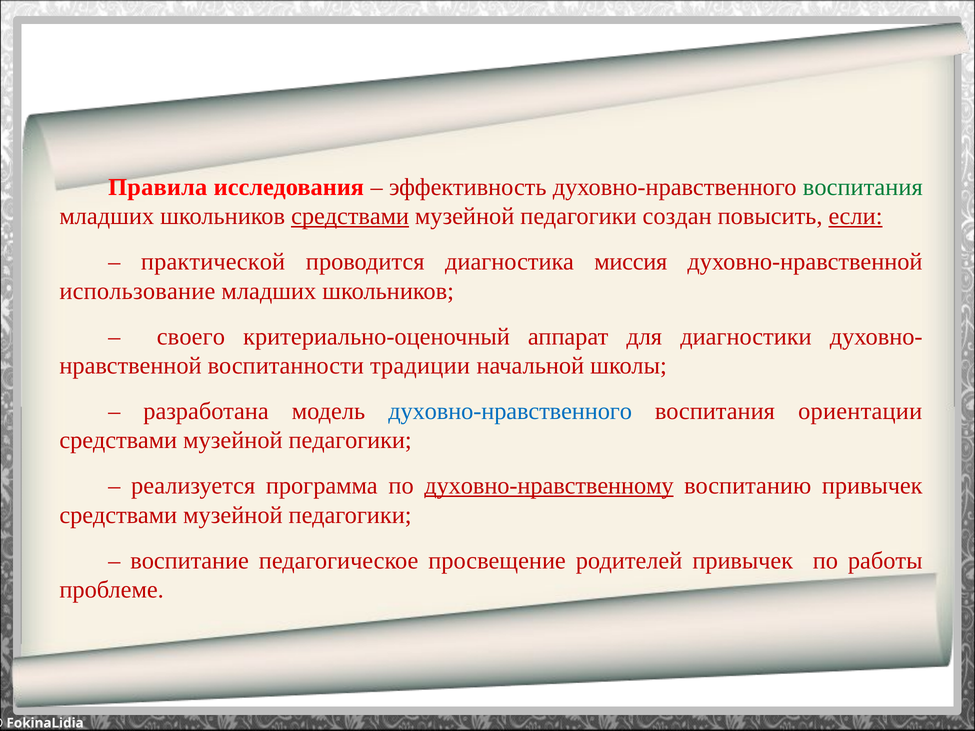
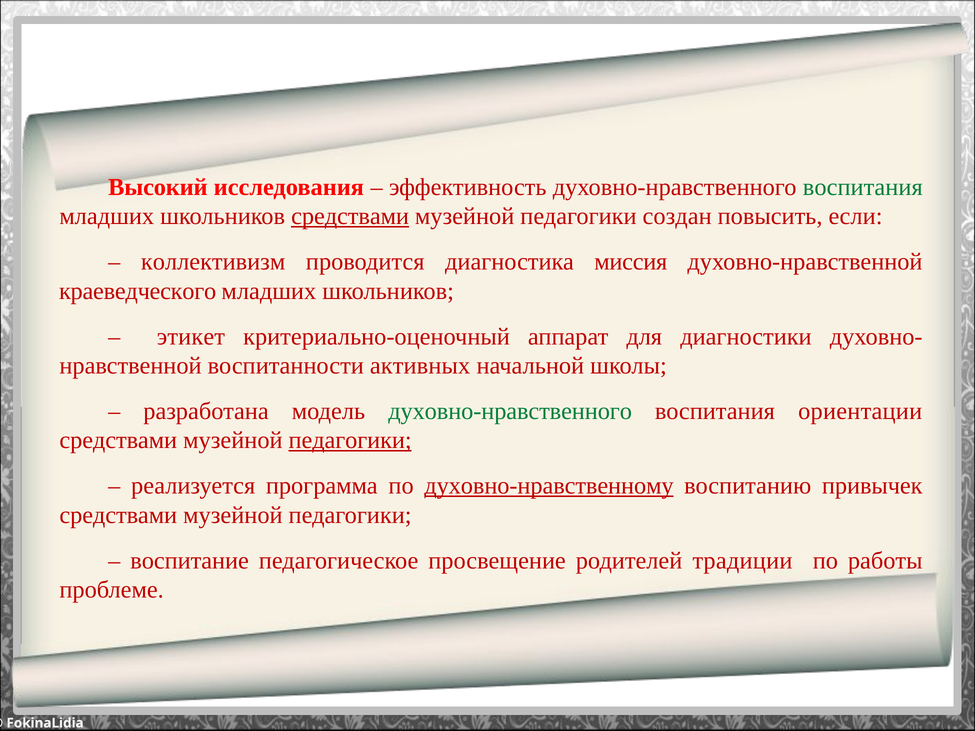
Правила: Правила -> Высокий (158, 187)
если underline: present -> none (856, 216)
практической: практической -> коллективизм (213, 262)
использование: использование -> краеведческого (138, 291)
своего: своего -> этикет (191, 337)
традиции: традиции -> активных (420, 366)
духовно-нравственного colour: blue -> green (510, 411)
педагогики underline: none -> present (350, 441)
родителей привычек: привычек -> традиции (743, 561)
